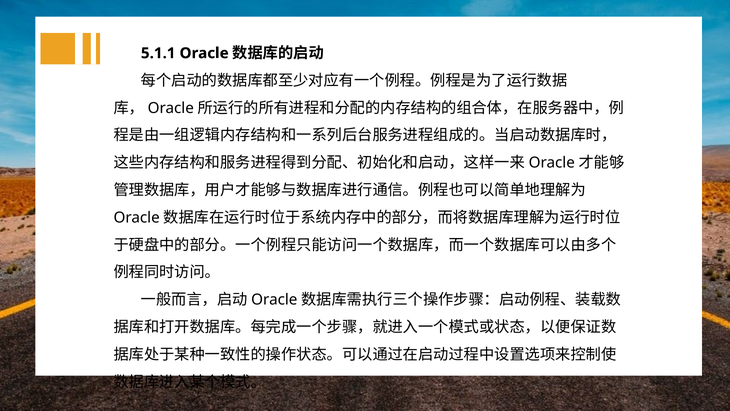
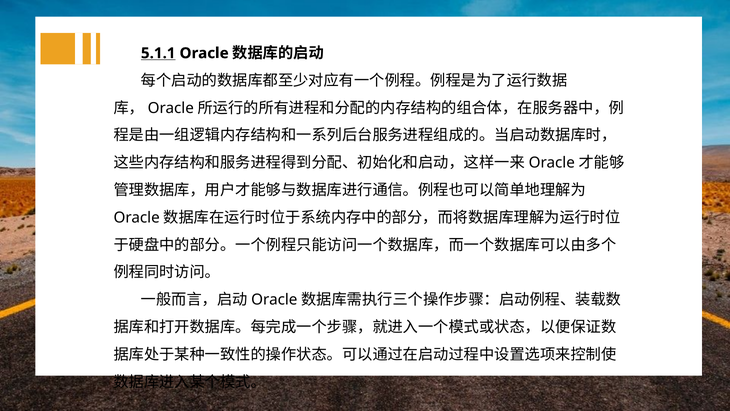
5.1.1 underline: none -> present (158, 53)
